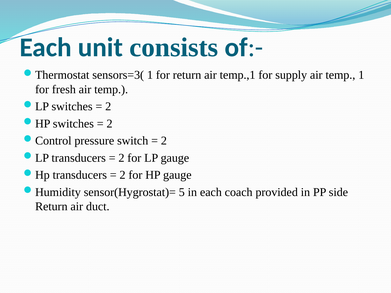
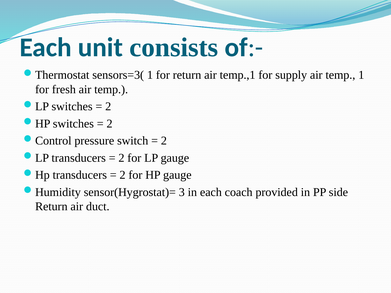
5: 5 -> 3 (182, 192)
